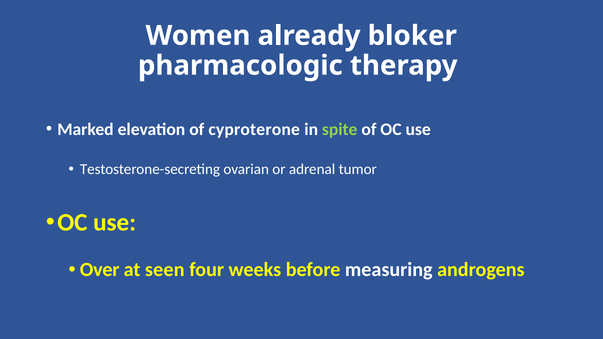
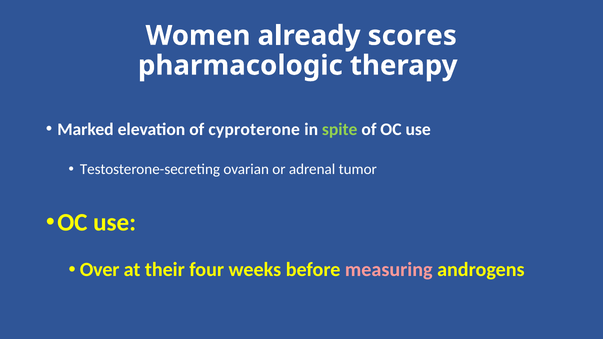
bloker: bloker -> scores (412, 36)
seen: seen -> their (165, 270)
measuring colour: white -> pink (389, 270)
